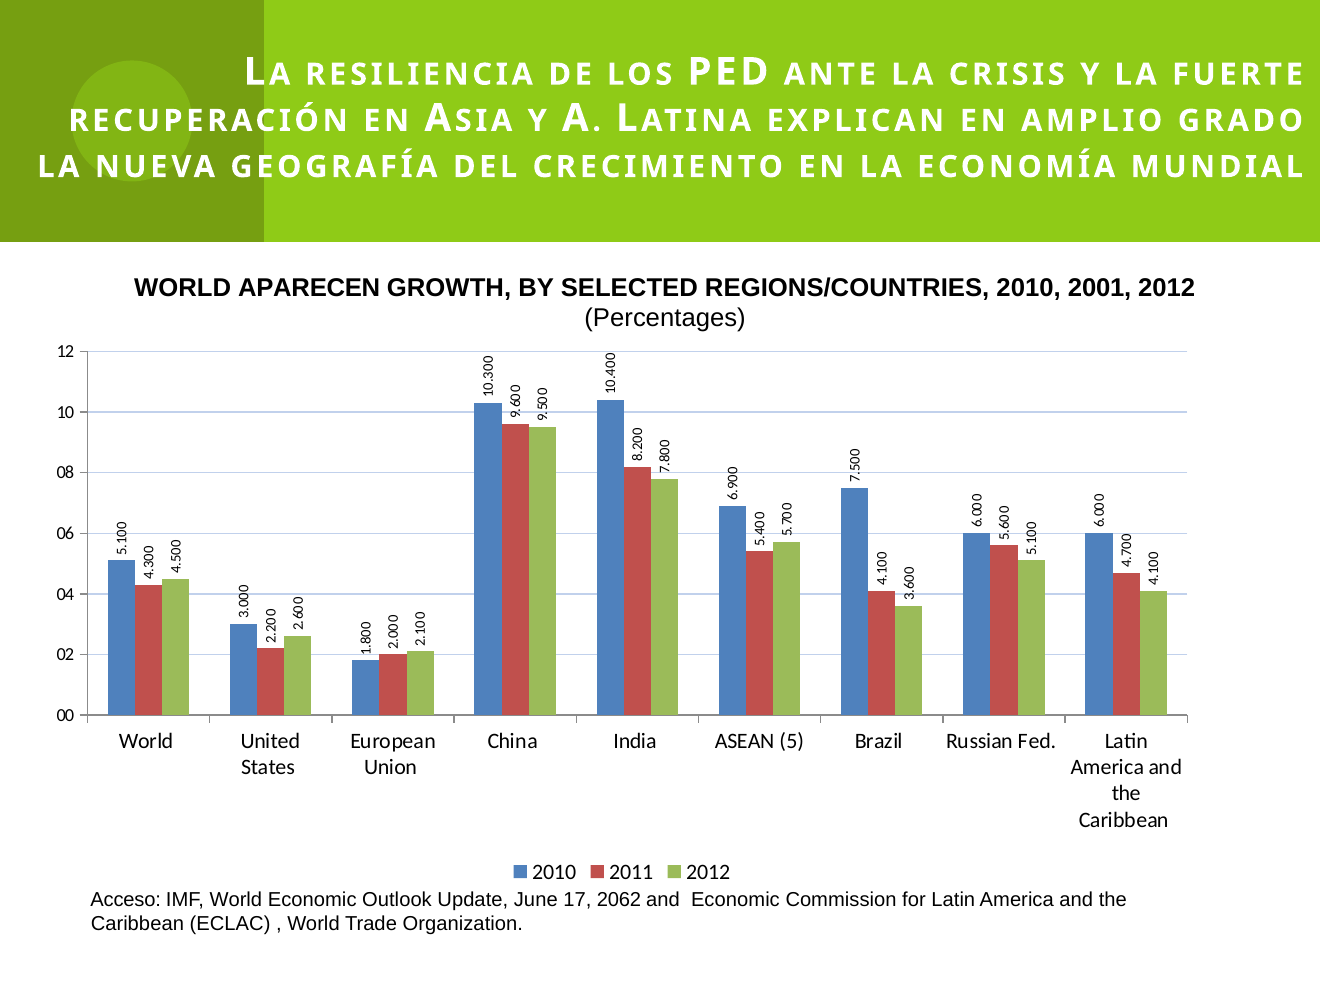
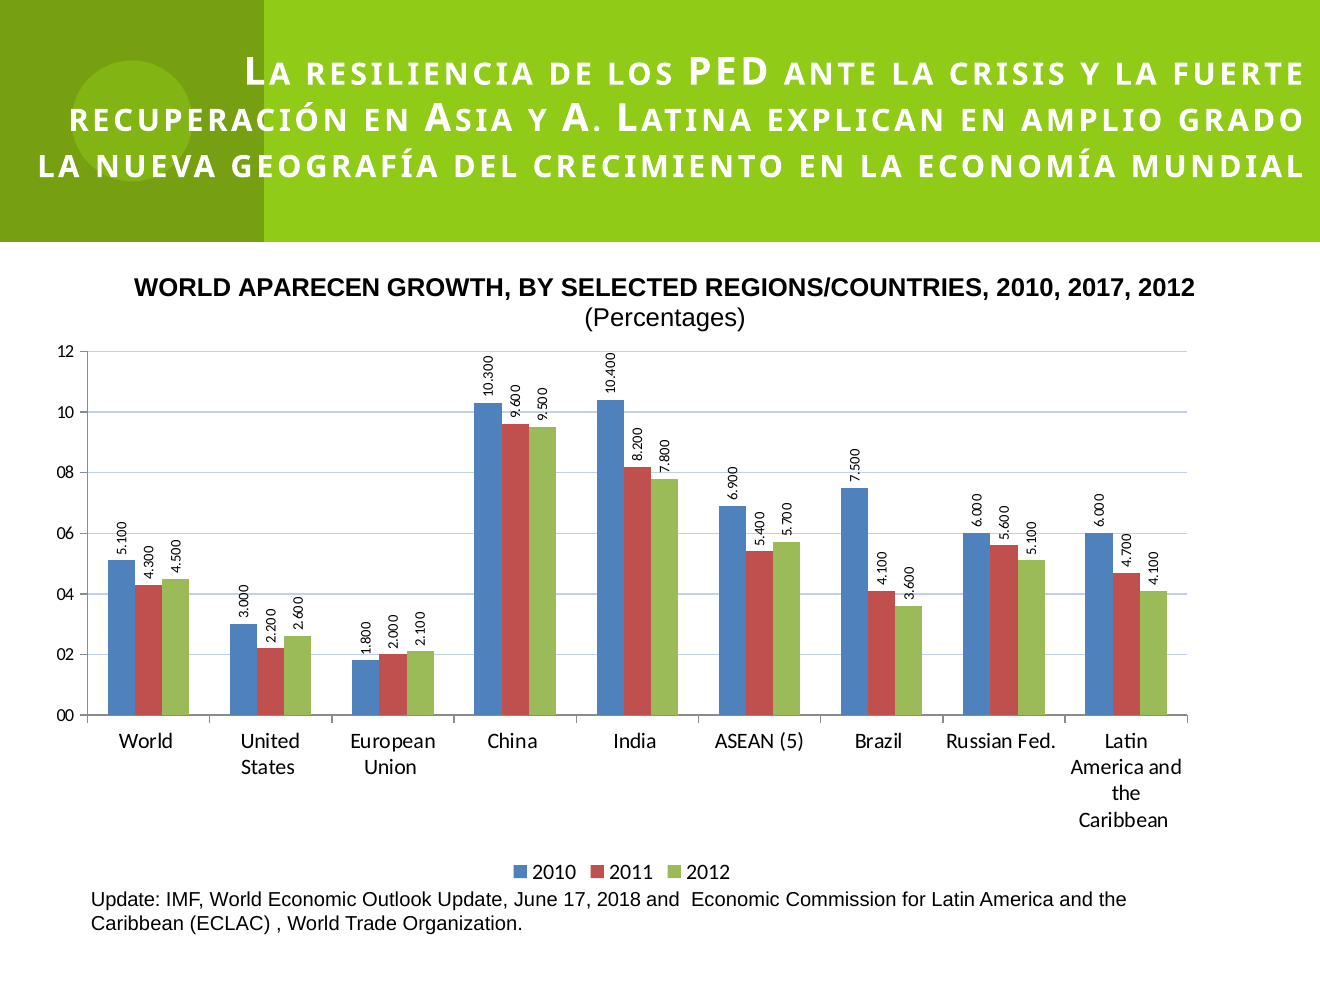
2001: 2001 -> 2017 (1100, 288)
Acceso: Acceso -> Update (126, 900)
2062: 2062 -> 2018 (619, 900)
